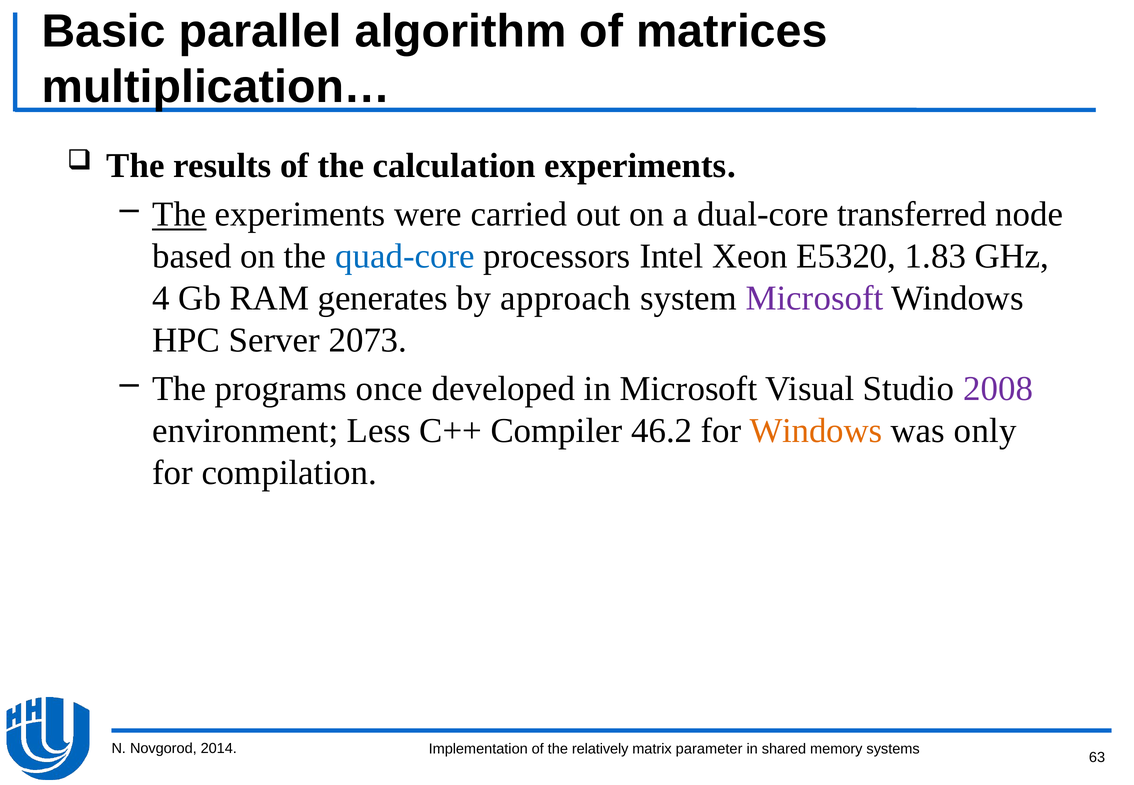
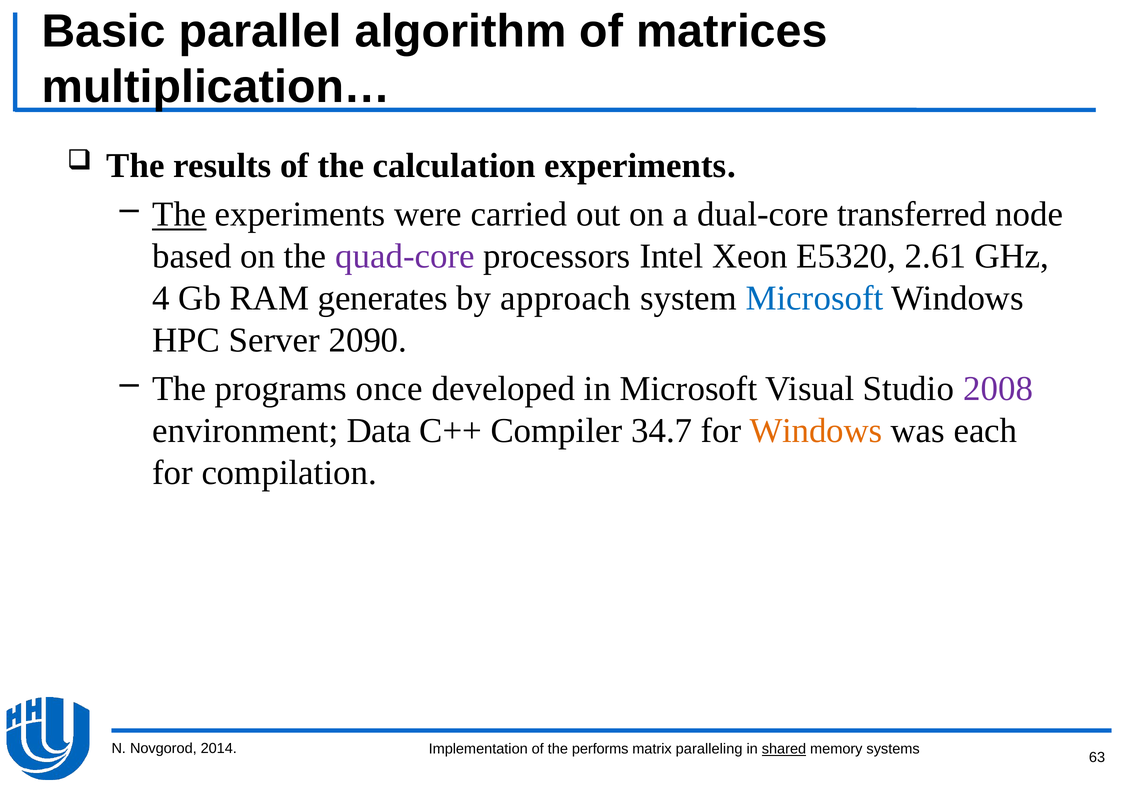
quad-core colour: blue -> purple (405, 256)
1.83: 1.83 -> 2.61 (935, 256)
Microsoft colour: purple -> blue (815, 298)
2073: 2073 -> 2090 (368, 340)
Less: Less -> Data (379, 431)
46.2: 46.2 -> 34.7 (662, 431)
only: only -> each (985, 431)
relatively: relatively -> performs (600, 749)
parameter: parameter -> paralleling (709, 749)
shared underline: none -> present (784, 749)
